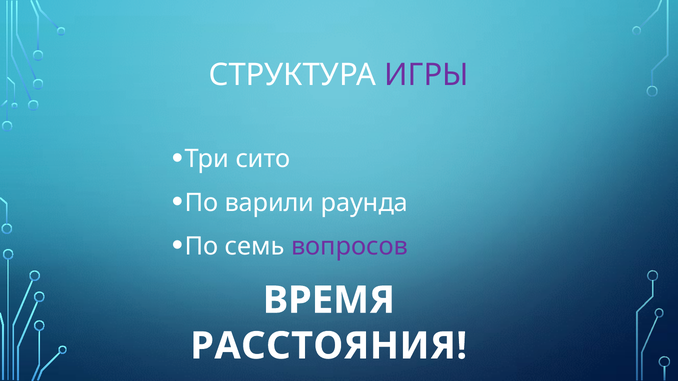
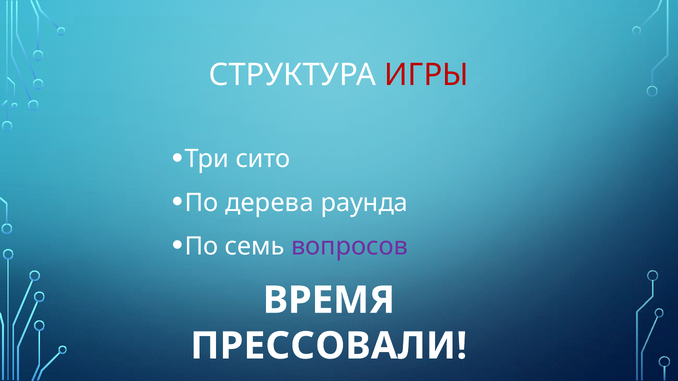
ИГРЫ colour: purple -> red (426, 75)
варили: варили -> дерева (269, 203)
РАССТОЯНИЯ: РАССТОЯНИЯ -> ПРЕССОВАЛИ (329, 346)
